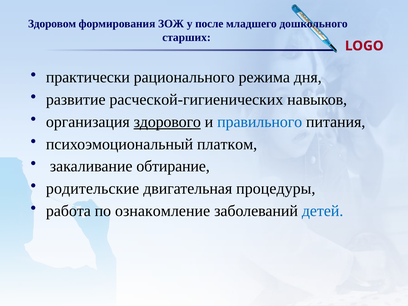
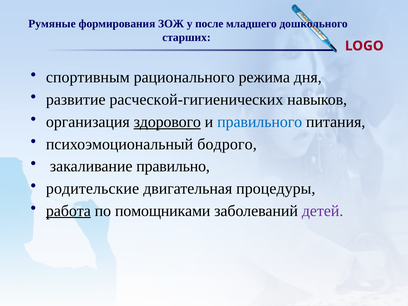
Здоровом: Здоровом -> Румяные (52, 24)
практически: практически -> спортивным (88, 77)
платком: платком -> бодрого (227, 144)
обтирание: обтирание -> правильно (173, 166)
работа underline: none -> present (68, 211)
ознакомление: ознакомление -> помощниками (163, 211)
детей colour: blue -> purple (323, 211)
